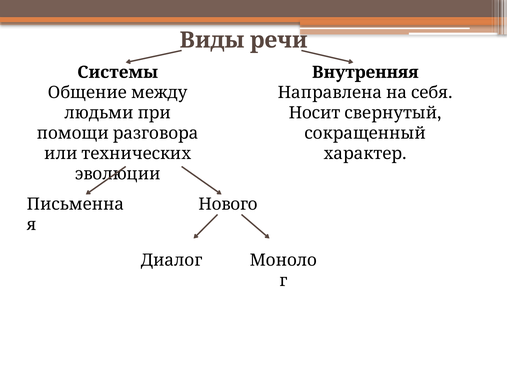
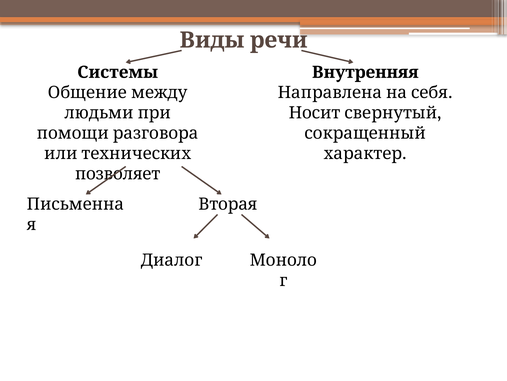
эволюции: эволюции -> позволяет (118, 174)
Нового: Нового -> Вторая (228, 204)
